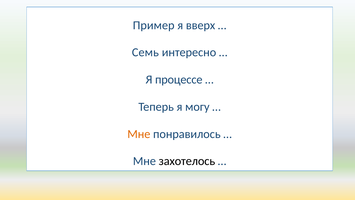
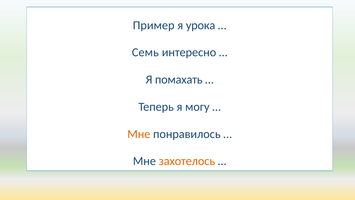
вверх: вверх -> урока (201, 25)
процессе: процессе -> помахать (179, 80)
захотелось colour: black -> orange (187, 161)
